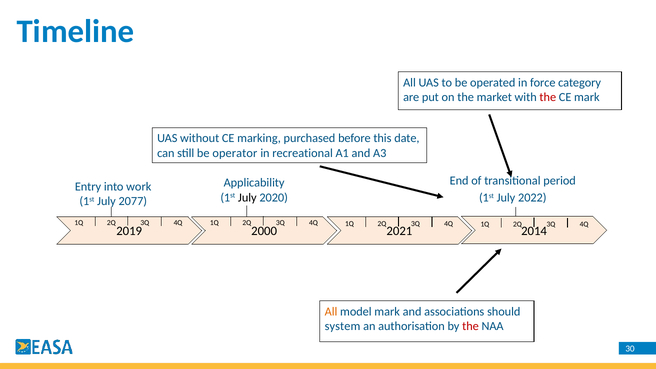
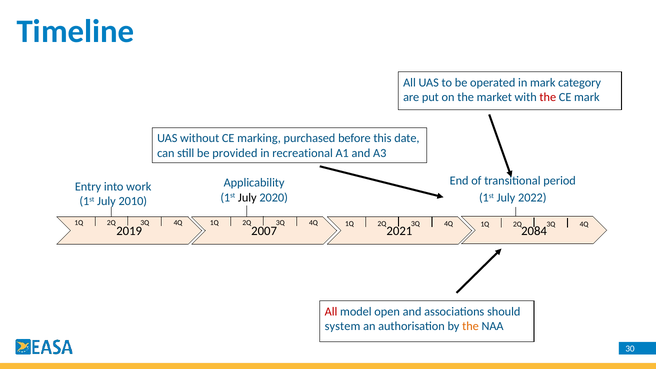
in force: force -> mark (543, 83)
operator: operator -> provided (235, 153)
2077: 2077 -> 2010 (133, 201)
2000: 2000 -> 2007 (264, 231)
2014: 2014 -> 2084 (534, 231)
All colour: orange -> red (331, 311)
model mark: mark -> open (387, 311)
the colour: red -> orange (470, 326)
